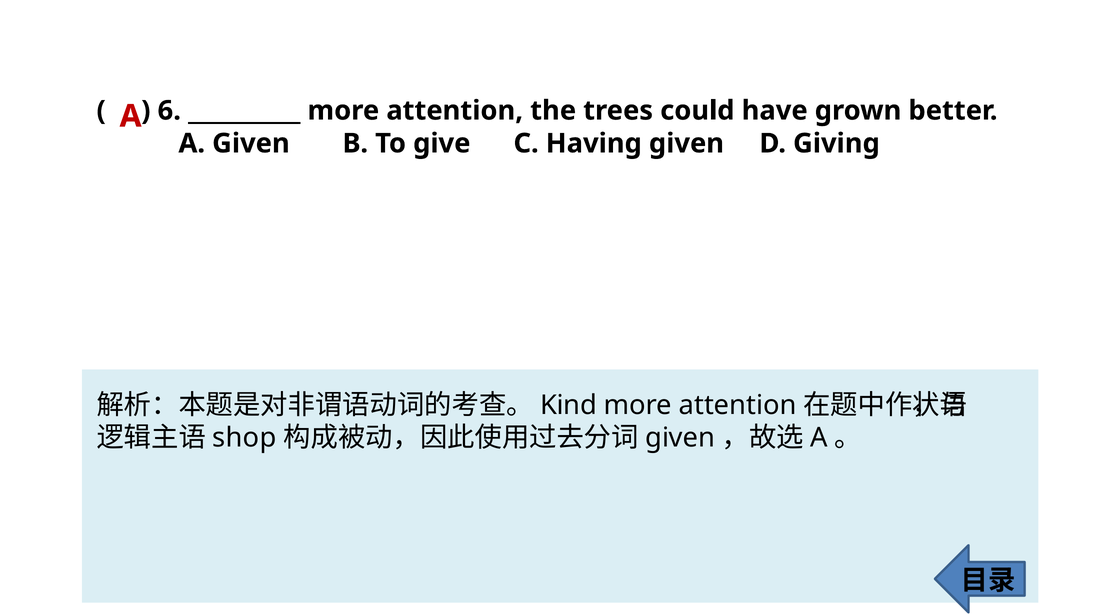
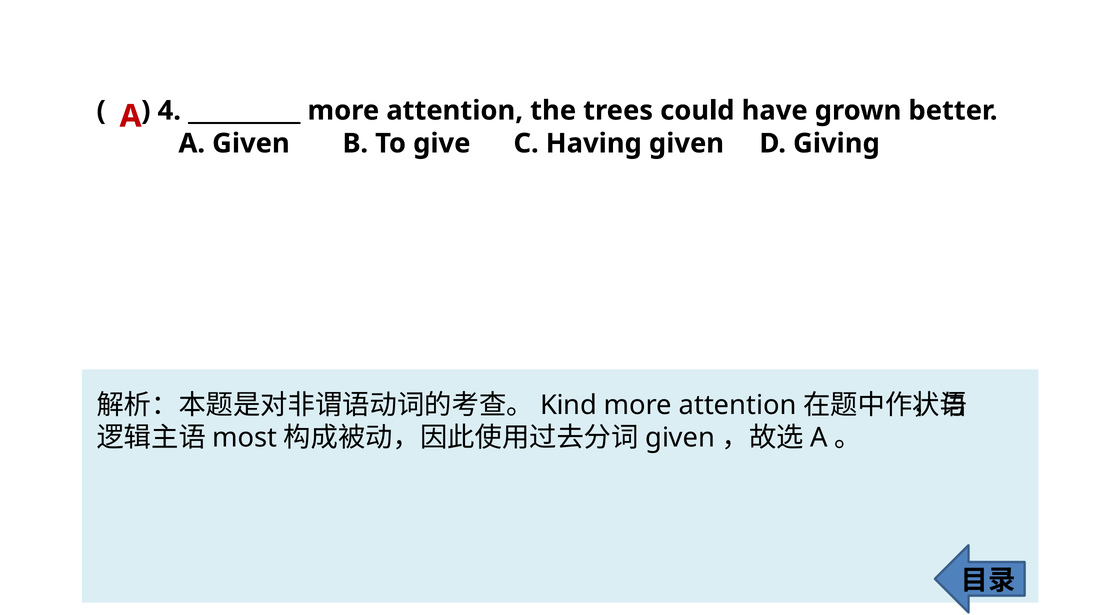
6: 6 -> 4 (169, 111)
shop: shop -> most (245, 438)
